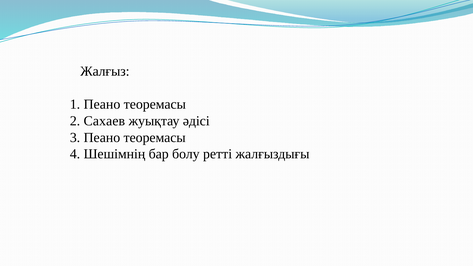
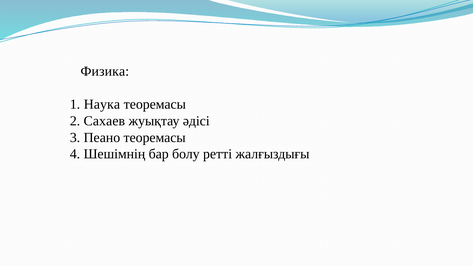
Жалғыз: Жалғыз -> Физика (105, 71)
1 Пеано: Пеано -> Наука (102, 104)
